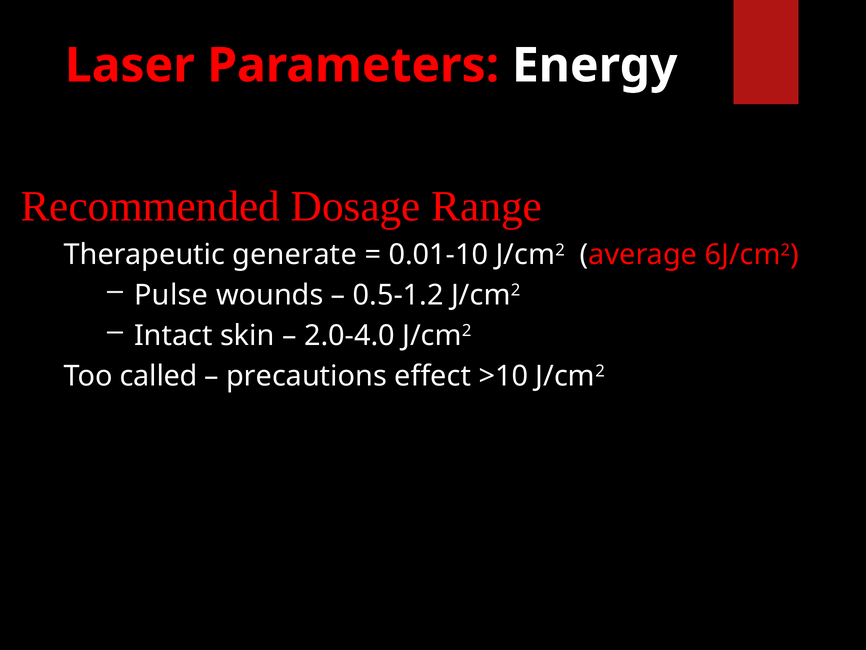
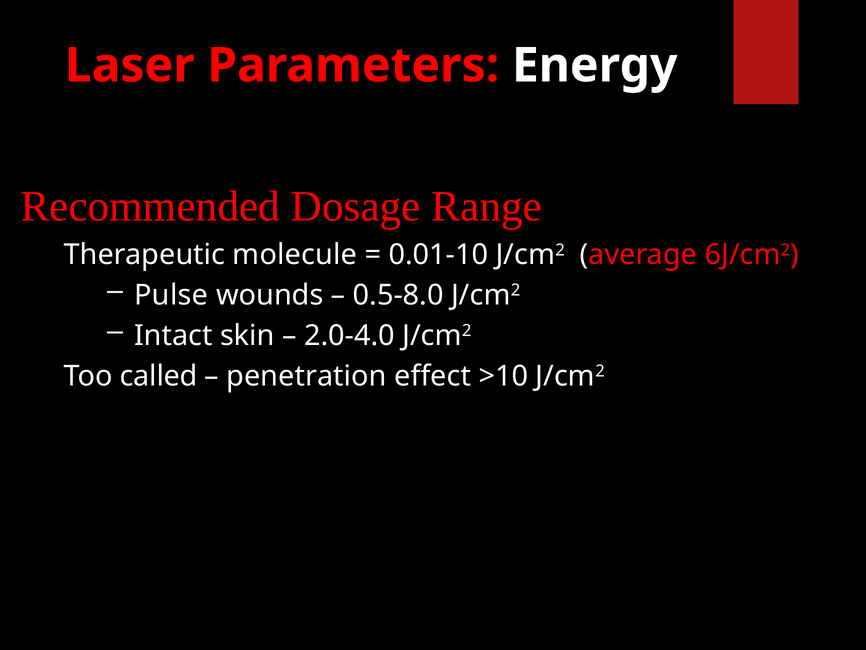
generate: generate -> molecule (295, 254)
0.5-1.2: 0.5-1.2 -> 0.5-8.0 (398, 295)
precautions: precautions -> penetration (307, 376)
